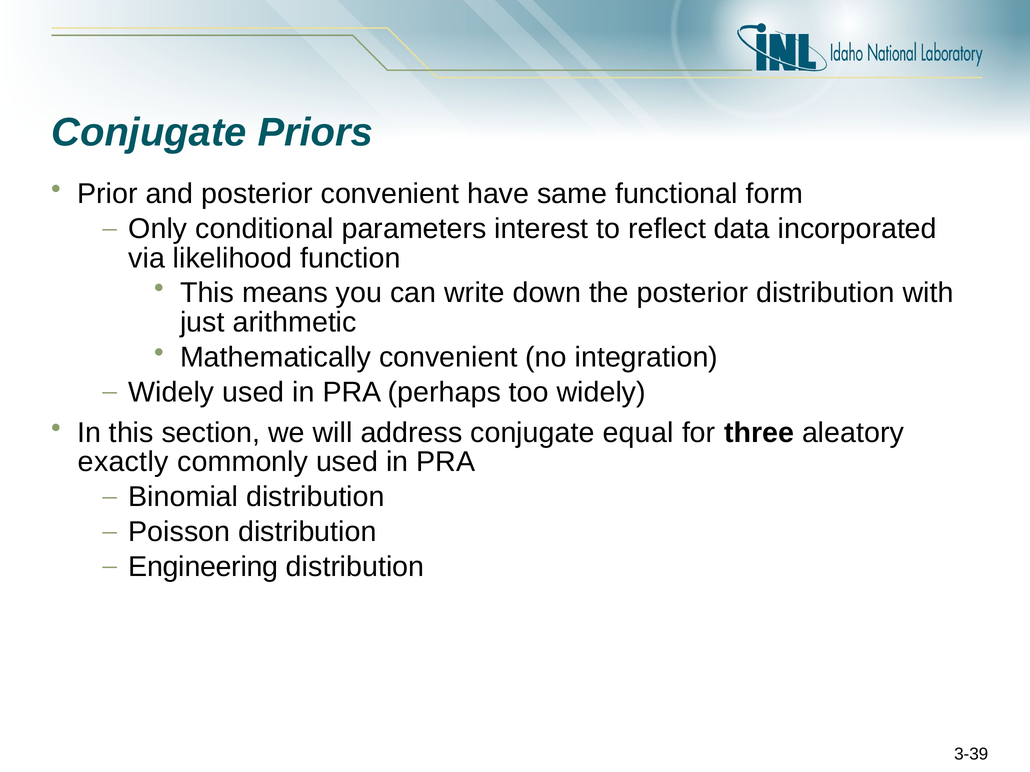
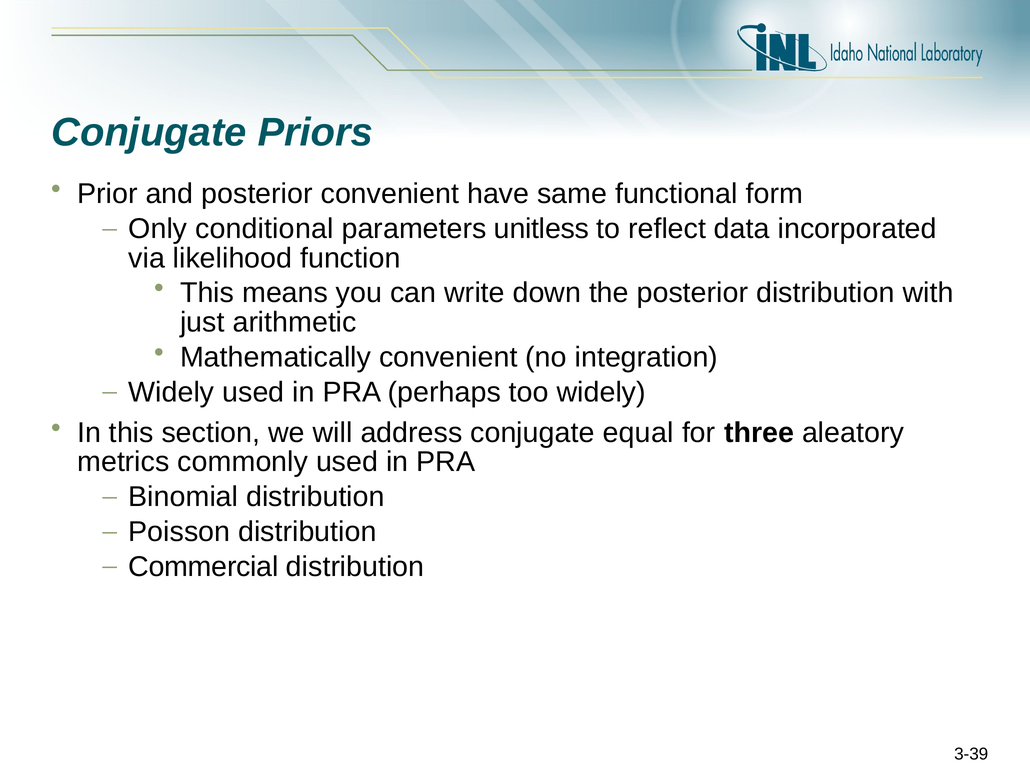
interest: interest -> unitless (541, 229)
exactly: exactly -> metrics (123, 462)
Engineering: Engineering -> Commercial (203, 567)
